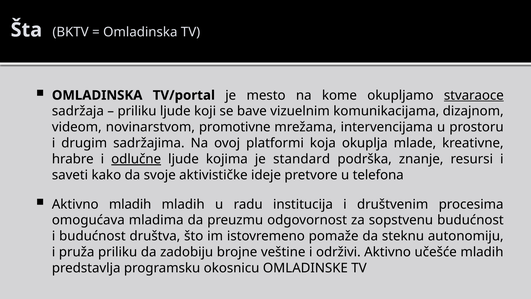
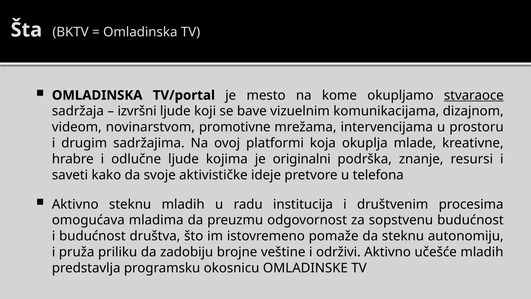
priliku: priliku -> izvršni (137, 111)
odlučne underline: present -> none (136, 159)
standard: standard -> originalni (302, 159)
Aktivno mladih: mladih -> steknu (130, 204)
